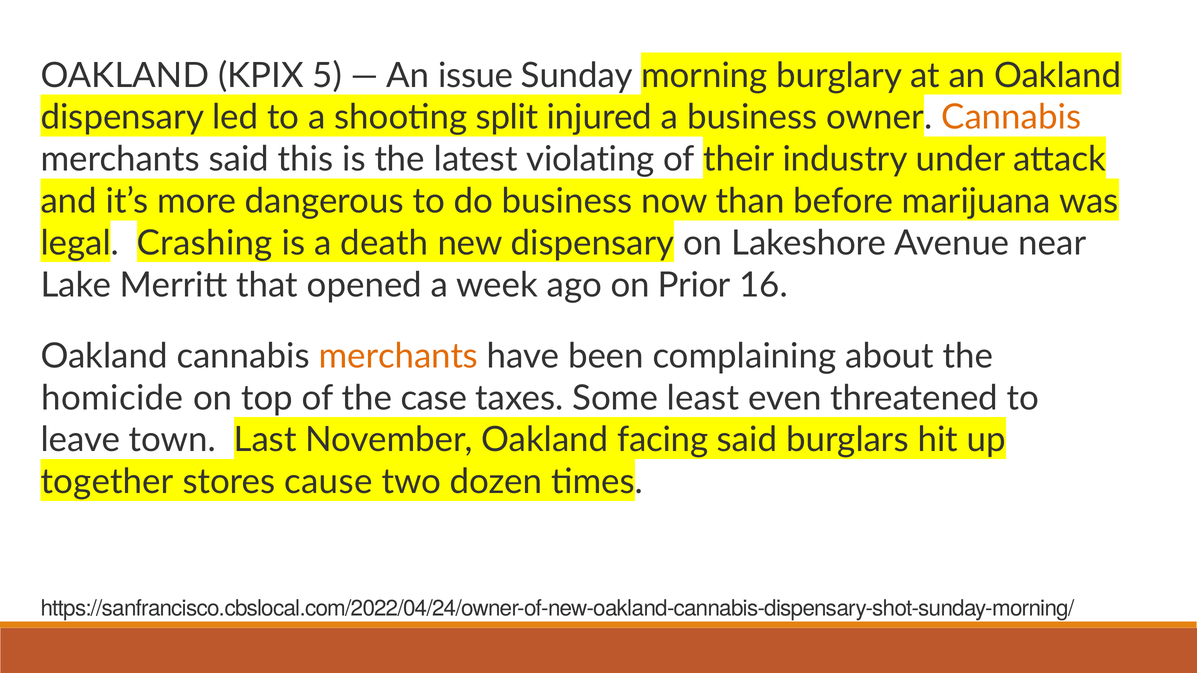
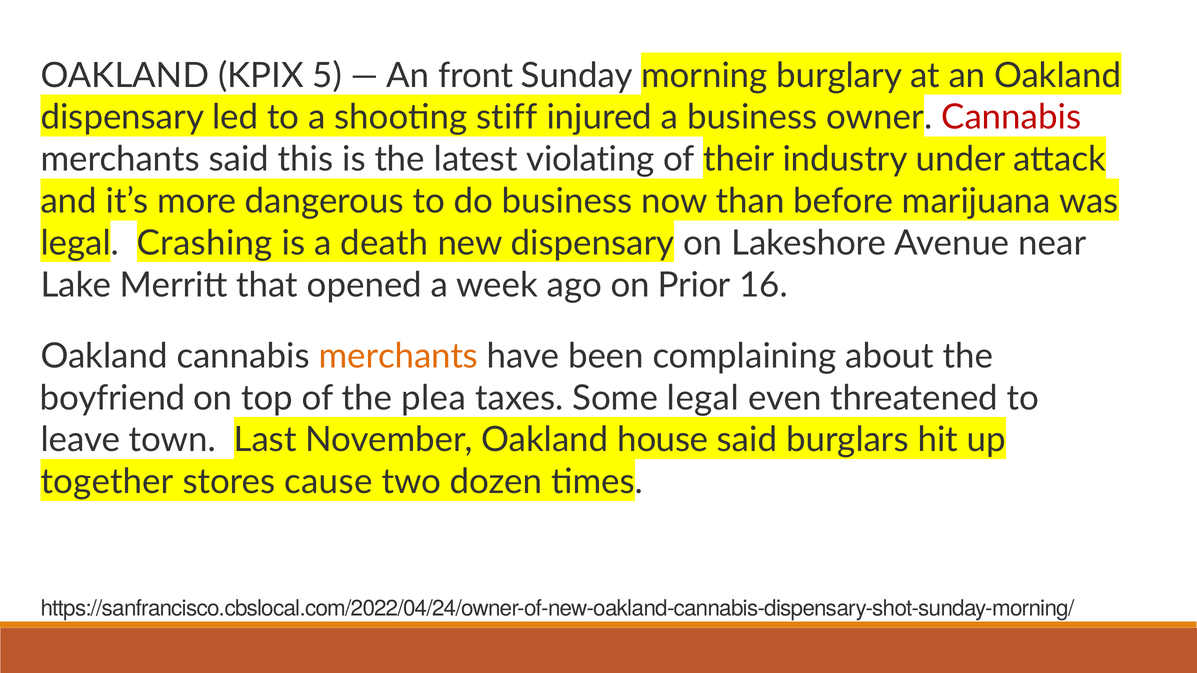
issue: issue -> front (476, 76)
split: split -> stiff (507, 118)
Cannabis colour: orange -> red (1011, 118)
homicide: homicide -> boyfriend (113, 398)
case: case -> plea (434, 398)
Some least: least -> legal (703, 398)
facing: facing -> house (663, 440)
